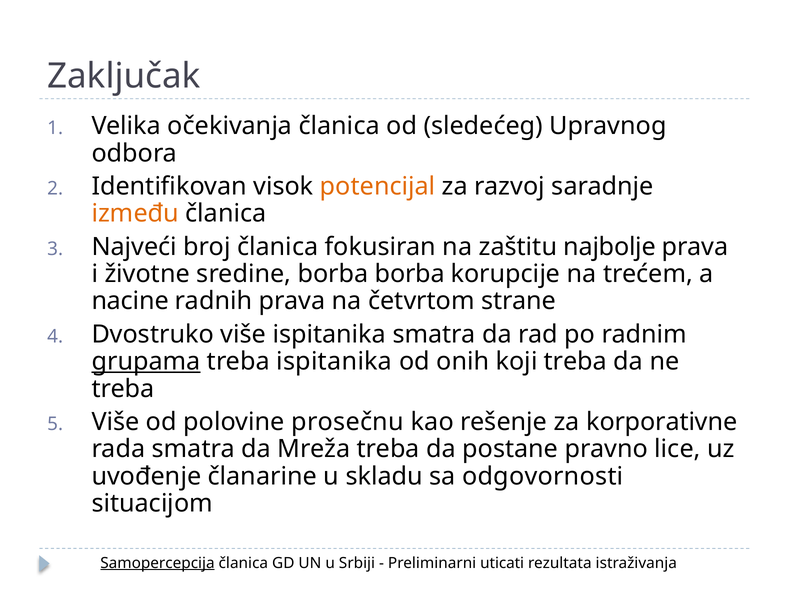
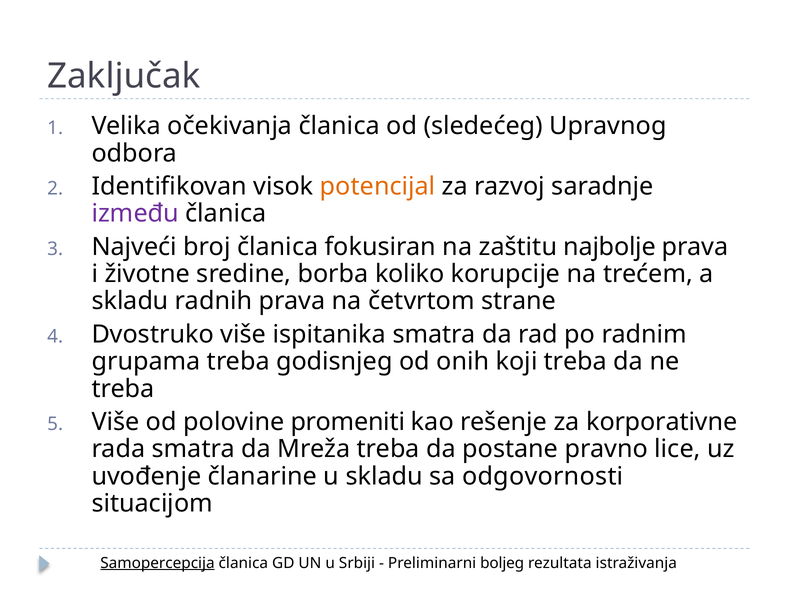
između colour: orange -> purple (135, 214)
borba borba: borba -> koliko (410, 274)
nacine: nacine -> skladu (130, 301)
grupama underline: present -> none (146, 361)
treba ispitanika: ispitanika -> godisnjeg (334, 361)
prosečnu: prosečnu -> promeniti (348, 422)
uticati: uticati -> boljeg (502, 563)
